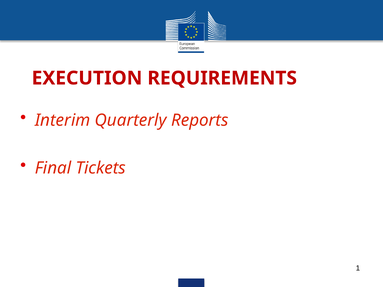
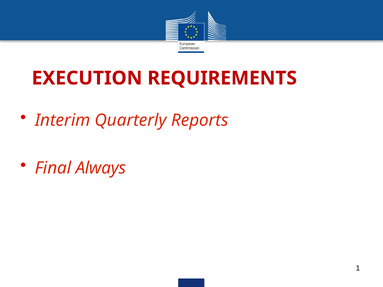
Tickets: Tickets -> Always (101, 168)
